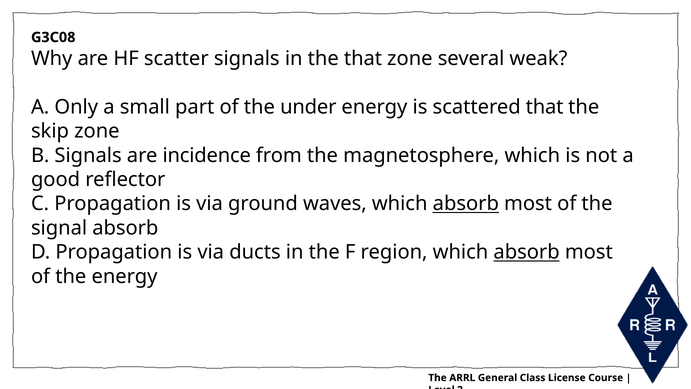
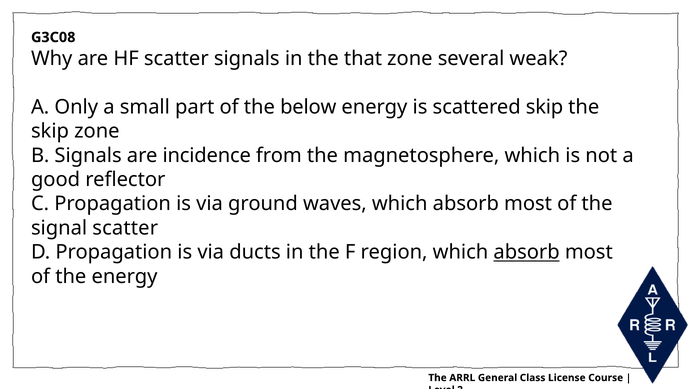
under: under -> below (308, 107)
scattered that: that -> skip (545, 107)
absorb underline: present -> none (466, 204)
signal absorb: absorb -> scatter (125, 228)
